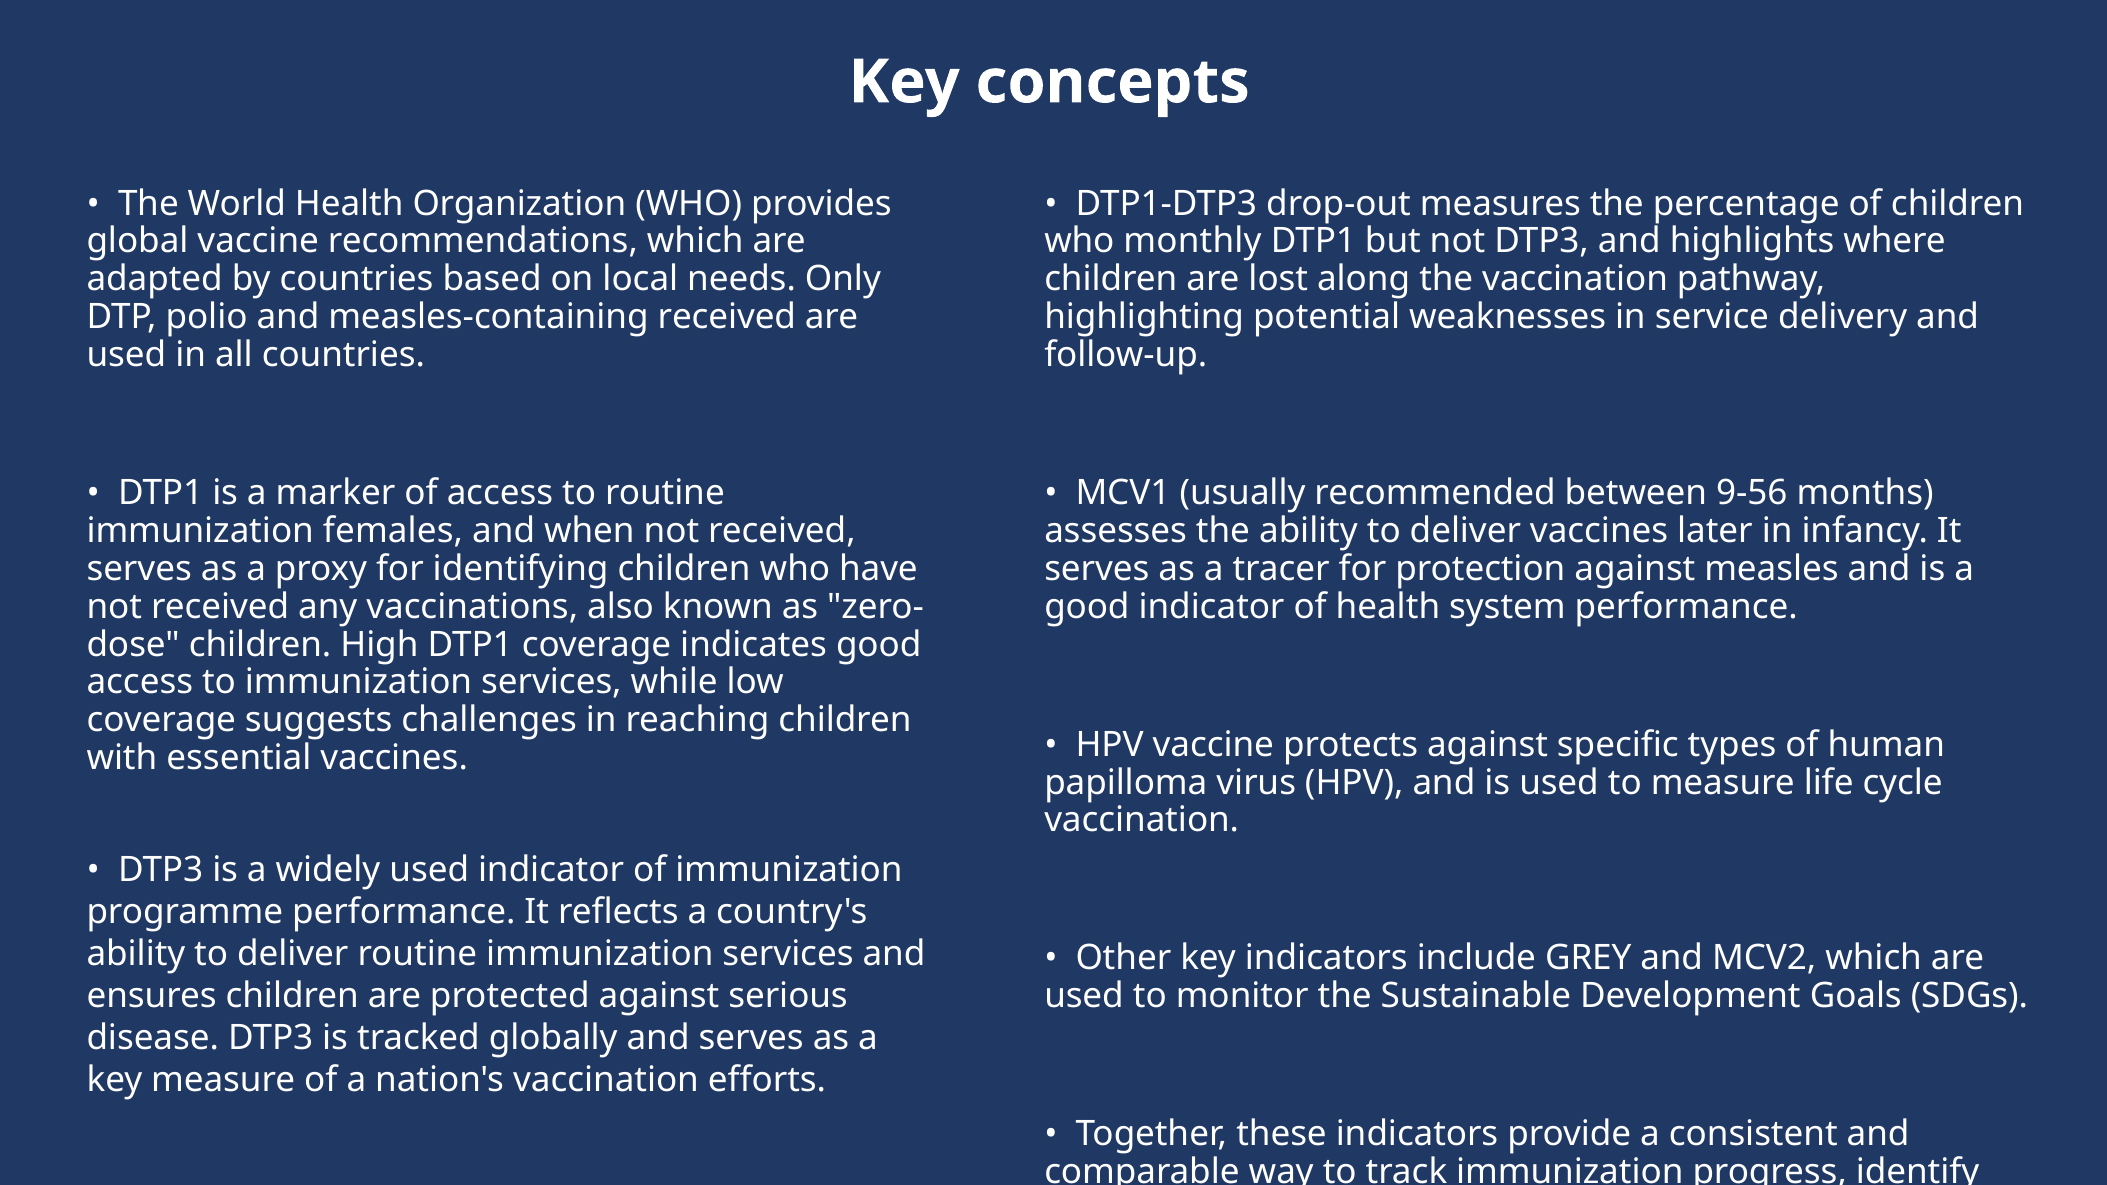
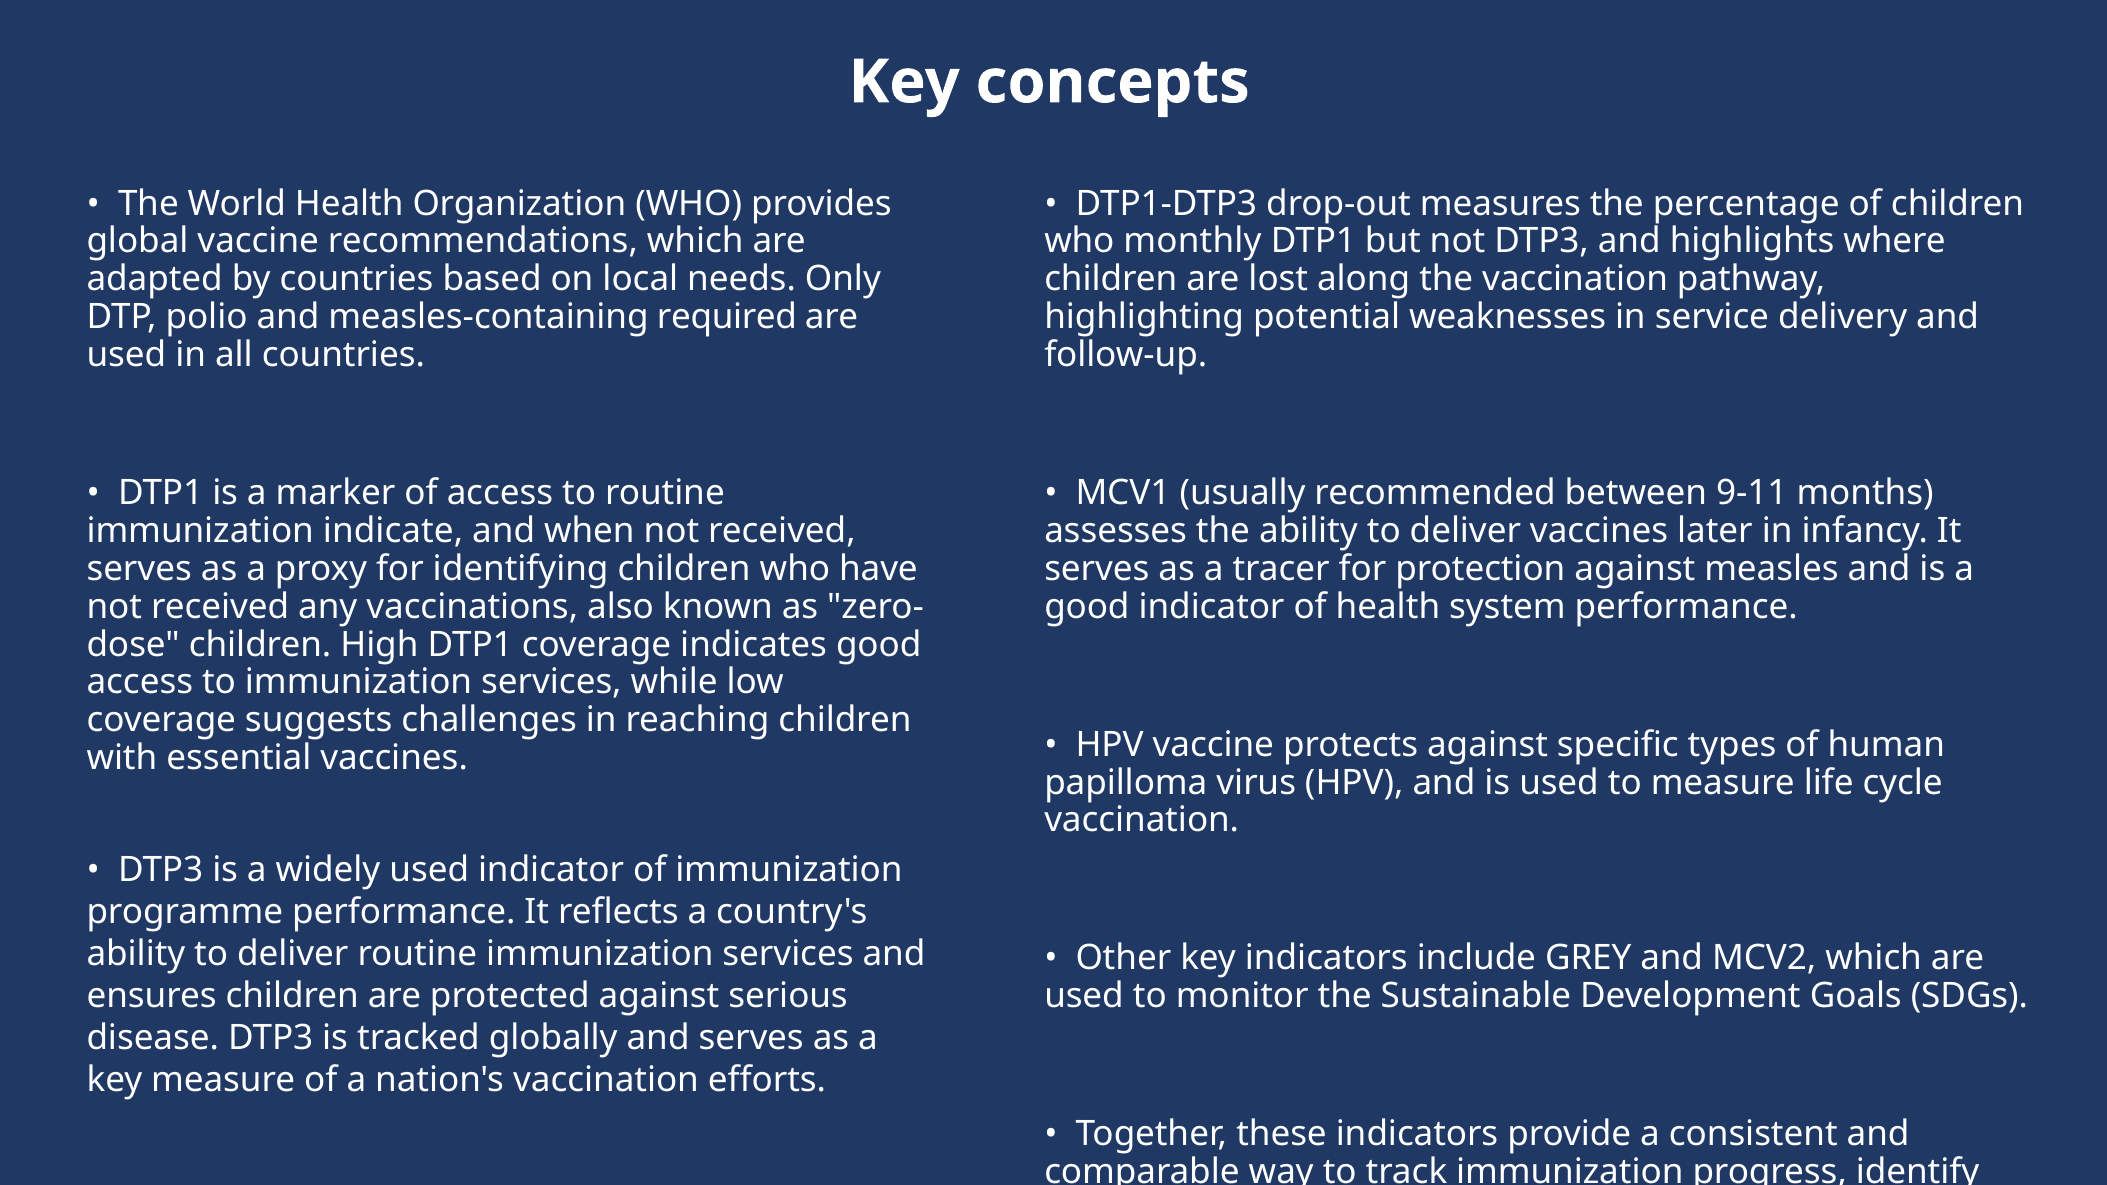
measles-containing received: received -> required (727, 317)
9-56: 9-56 -> 9-11 (1752, 493)
females: females -> indicate (393, 531)
